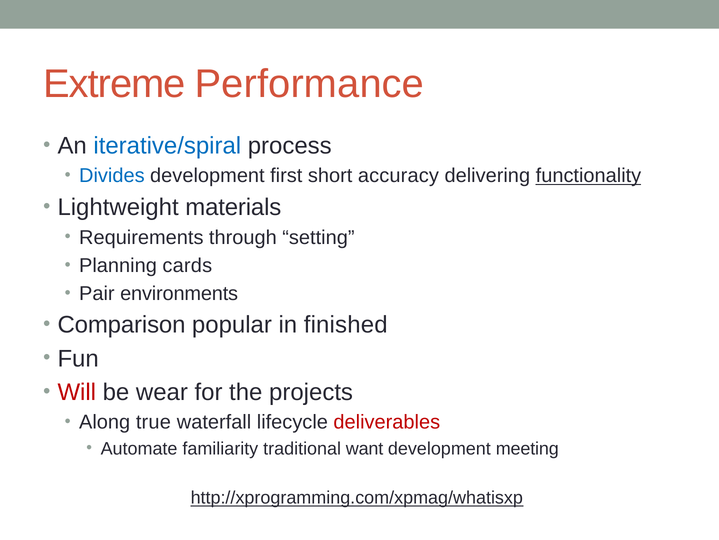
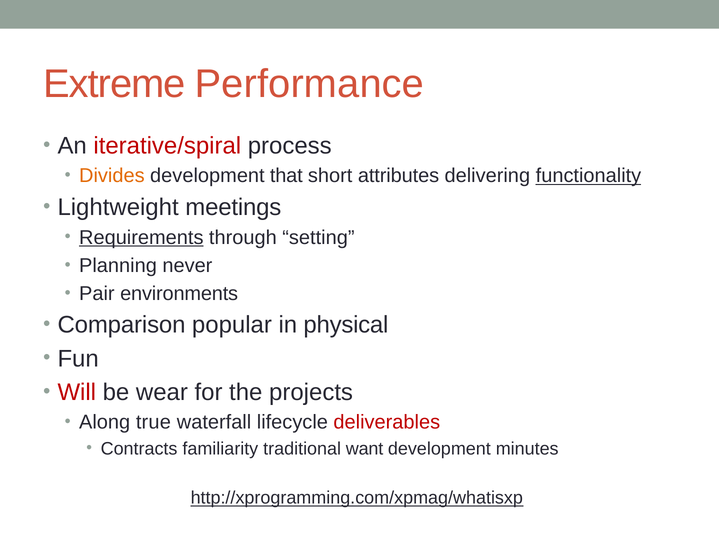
iterative/spiral colour: blue -> red (167, 145)
Divides colour: blue -> orange (112, 176)
first: first -> that (286, 176)
accuracy: accuracy -> attributes (399, 176)
materials: materials -> meetings (233, 207)
Requirements underline: none -> present (141, 237)
cards: cards -> never (187, 265)
finished: finished -> physical (346, 325)
Automate: Automate -> Contracts (139, 448)
meeting: meeting -> minutes (527, 448)
